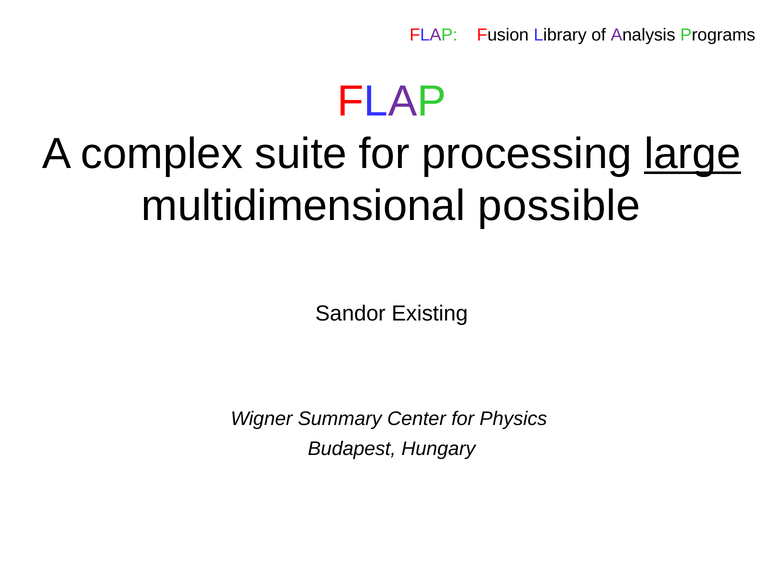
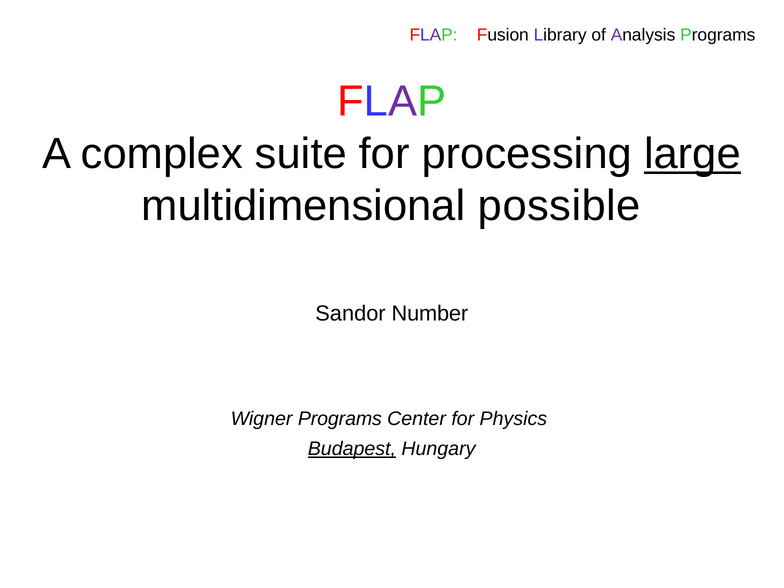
Existing: Existing -> Number (430, 313)
Wigner Summary: Summary -> Programs (340, 419)
Budapest underline: none -> present (352, 449)
